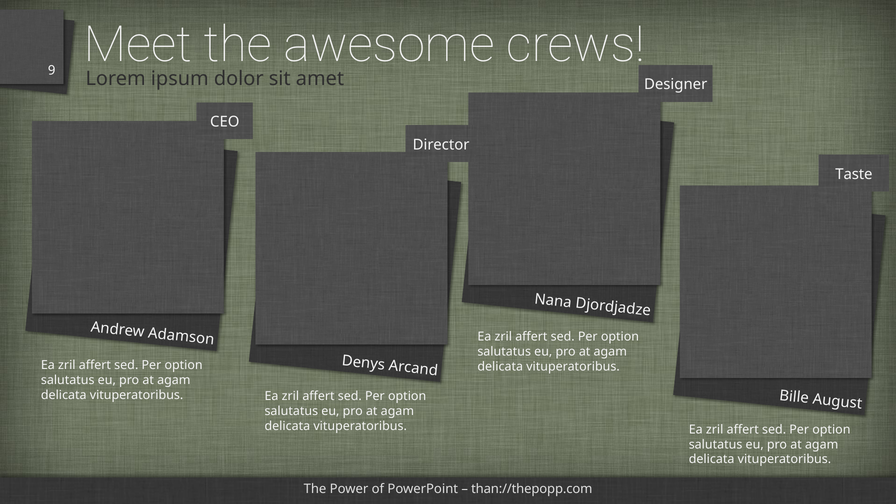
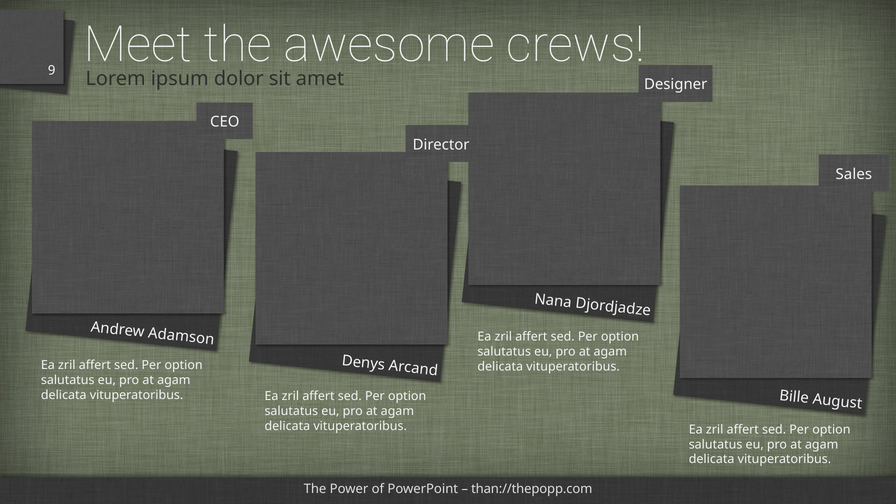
Taste: Taste -> Sales (854, 174)
